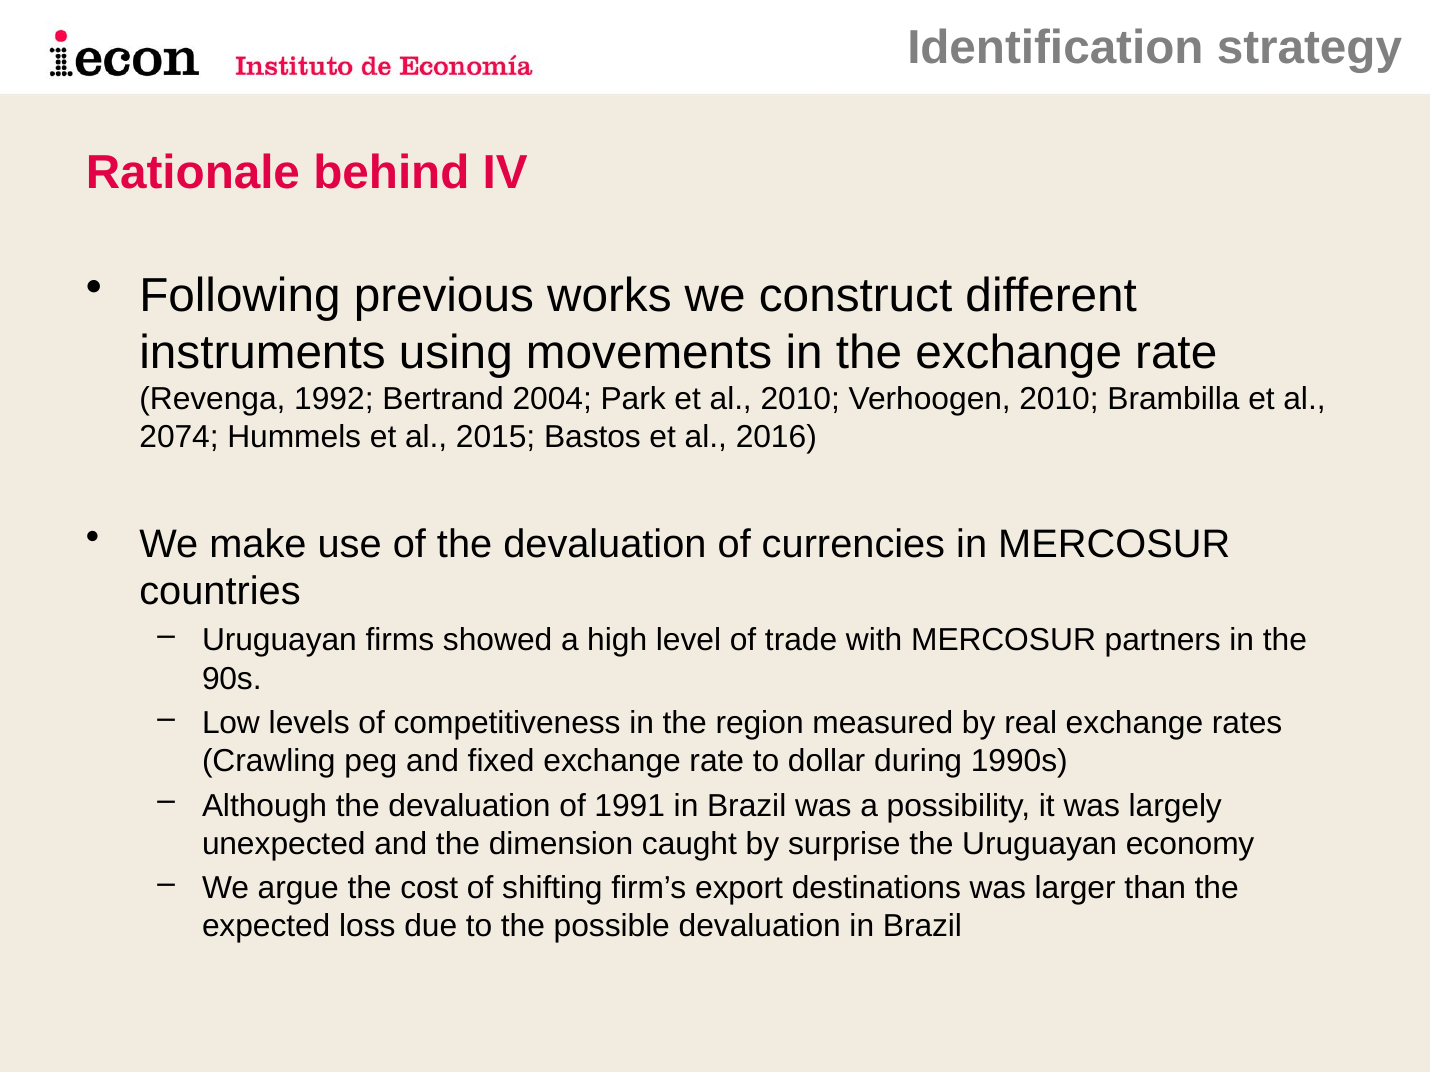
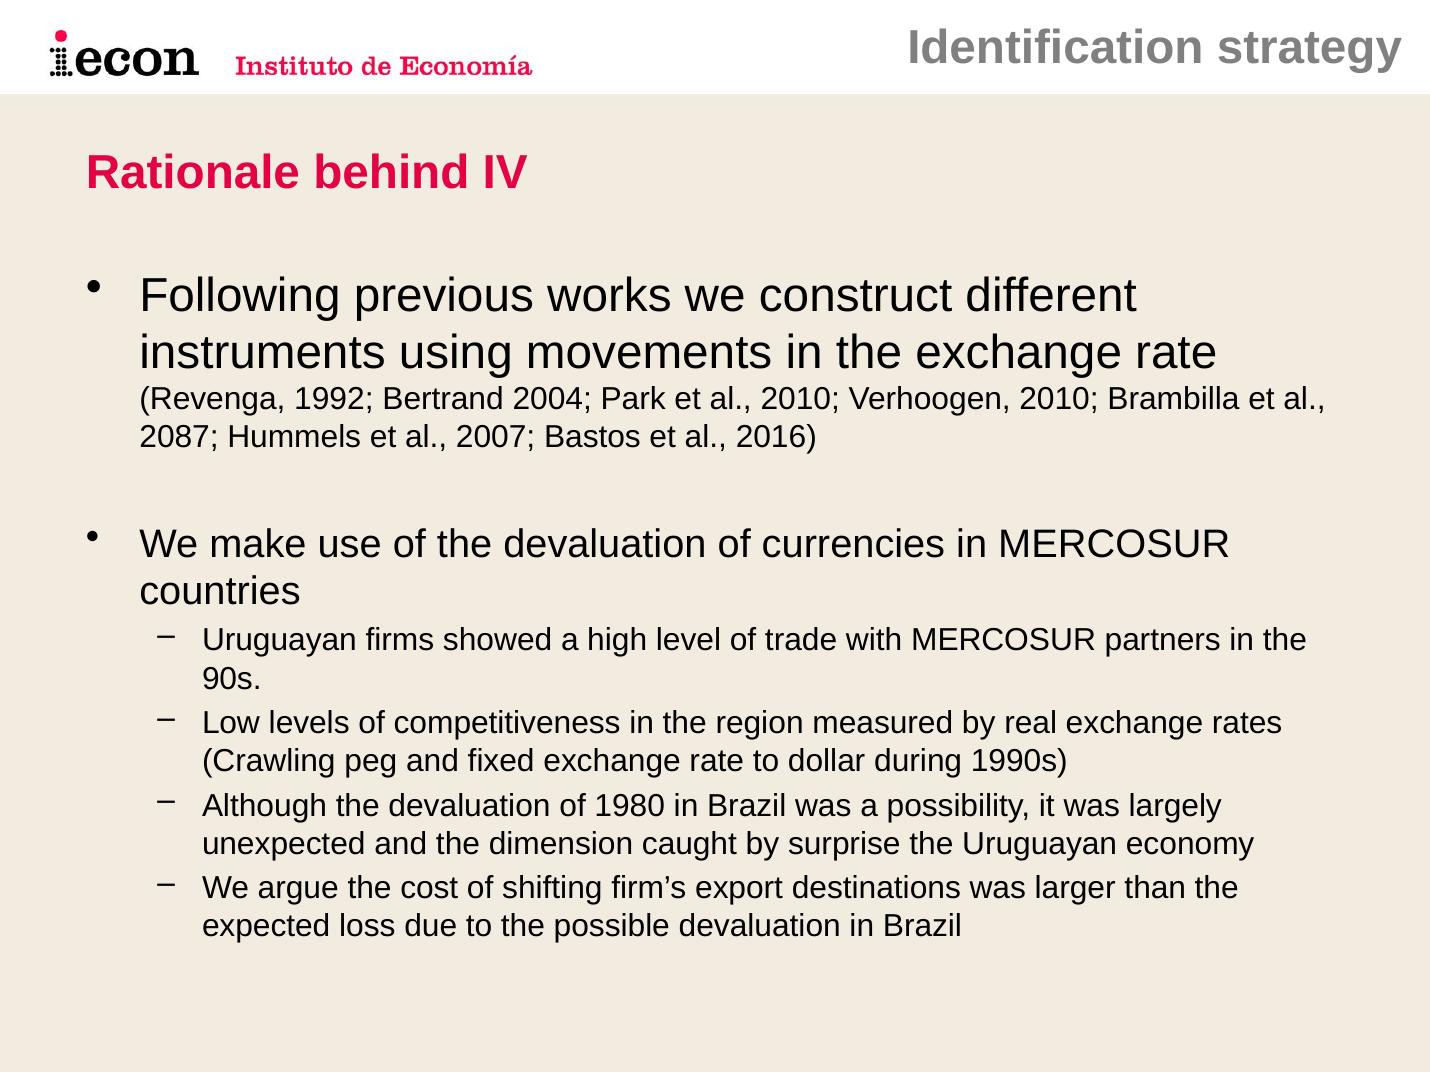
2074: 2074 -> 2087 (179, 437)
2015: 2015 -> 2007 (496, 437)
1991: 1991 -> 1980 (630, 806)
